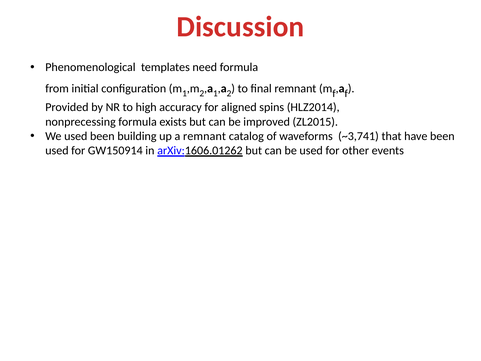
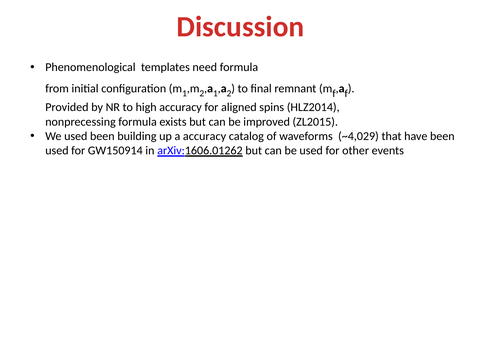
a remnant: remnant -> accuracy (205, 136)
~3,741: ~3,741 -> ~4,029 (358, 136)
